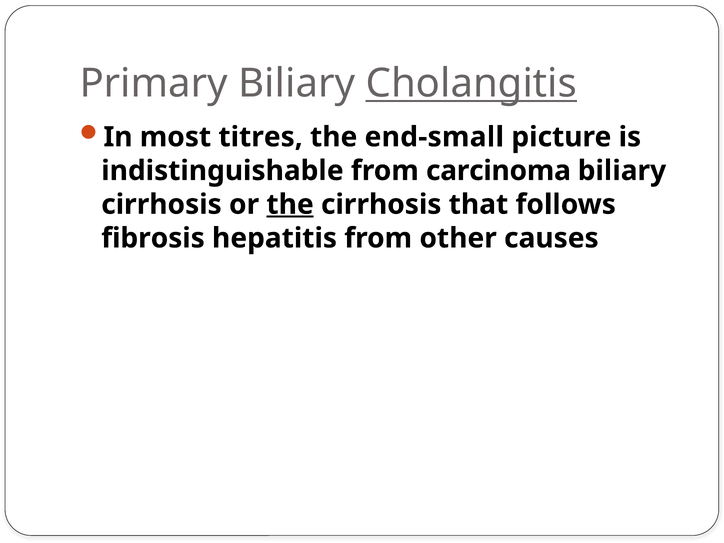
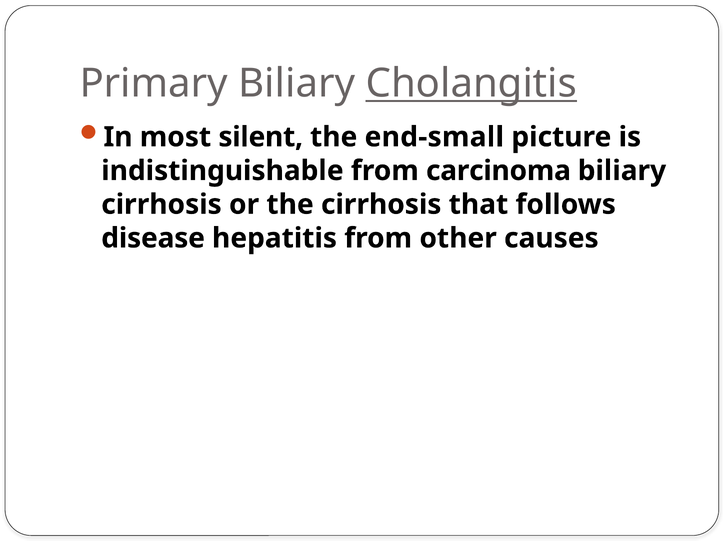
titres: titres -> silent (261, 137)
the underline: present -> none (290, 204)
fibrosis: fibrosis -> disease (153, 238)
